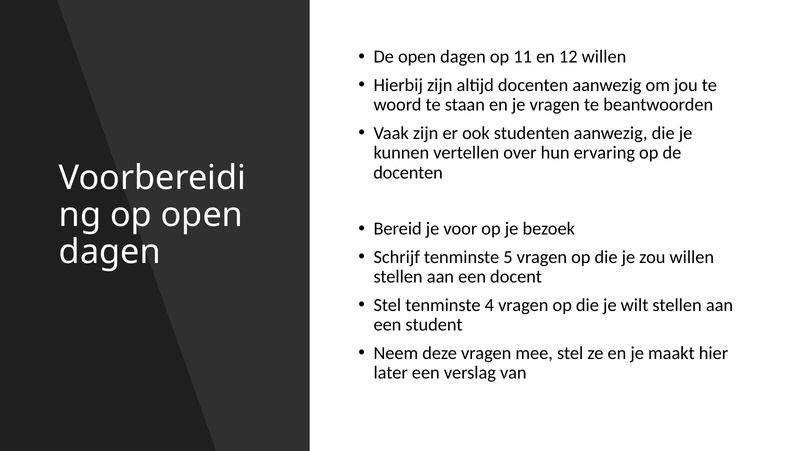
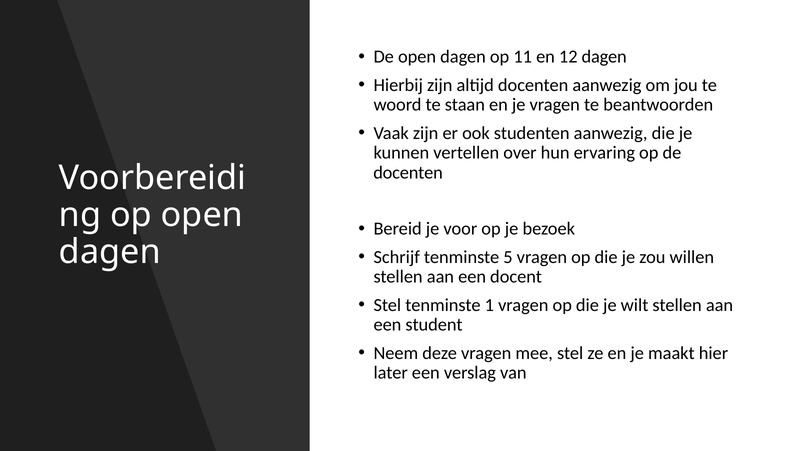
12 willen: willen -> dagen (604, 57)
4: 4 -> 1 (489, 305)
